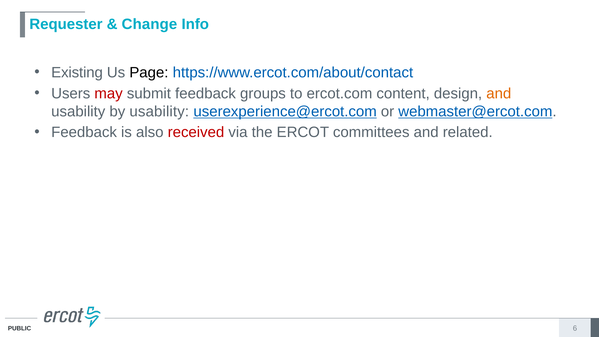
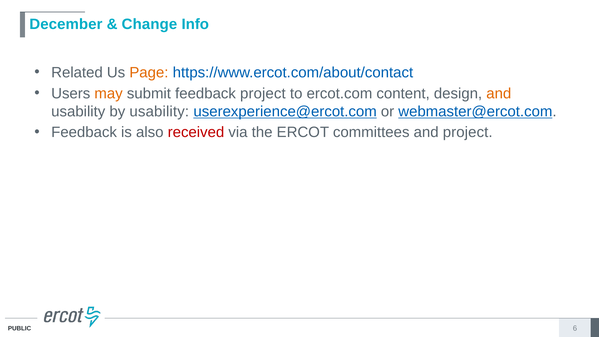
Requester: Requester -> December (66, 24)
Existing: Existing -> Related (77, 72)
Page colour: black -> orange (149, 72)
may colour: red -> orange (109, 93)
feedback groups: groups -> project (263, 93)
and related: related -> project (468, 132)
